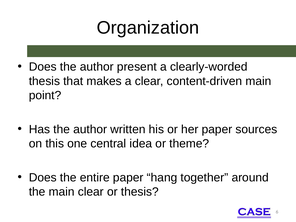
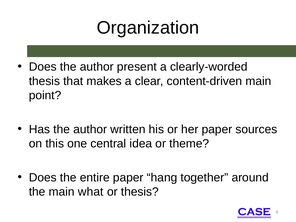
main clear: clear -> what (91, 192)
